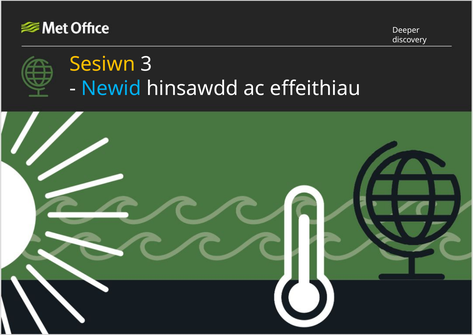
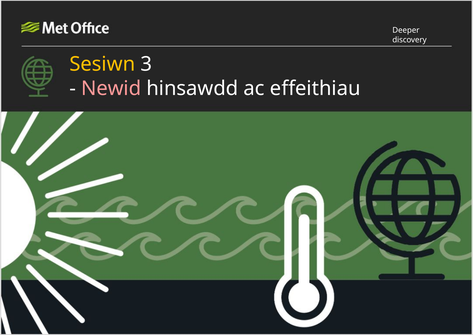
Newid colour: light blue -> pink (111, 88)
